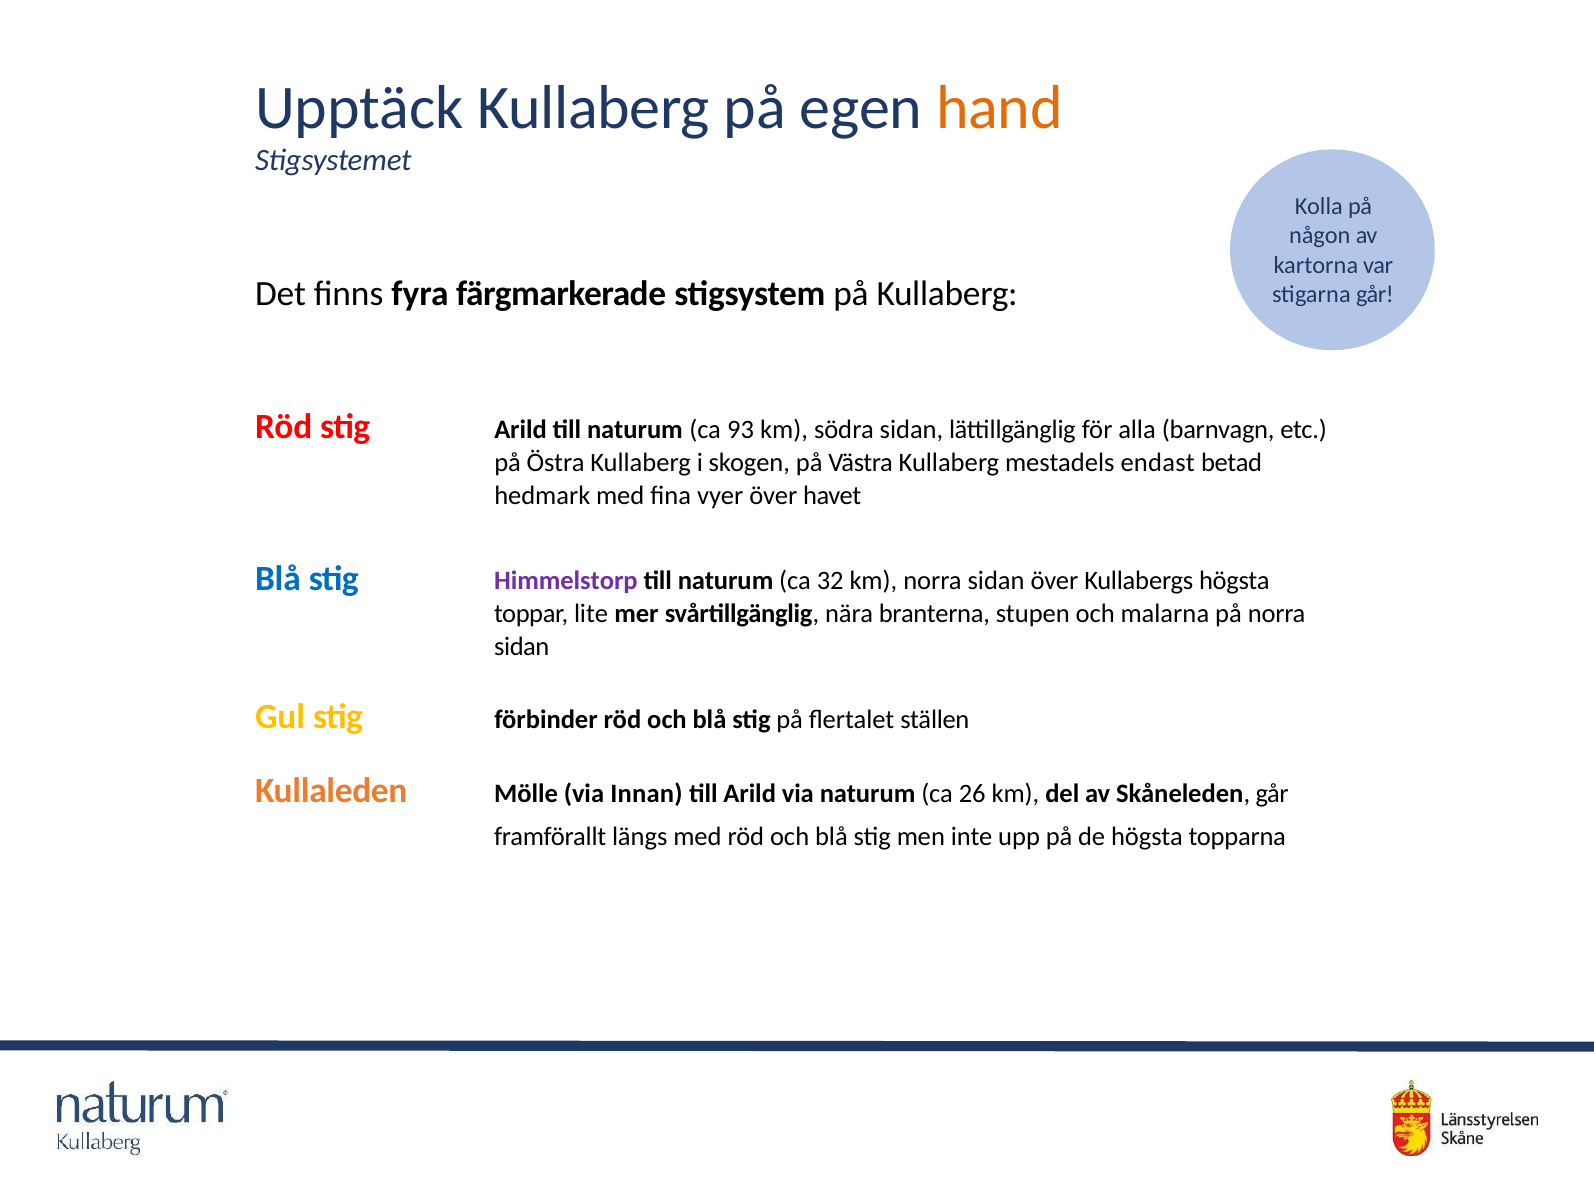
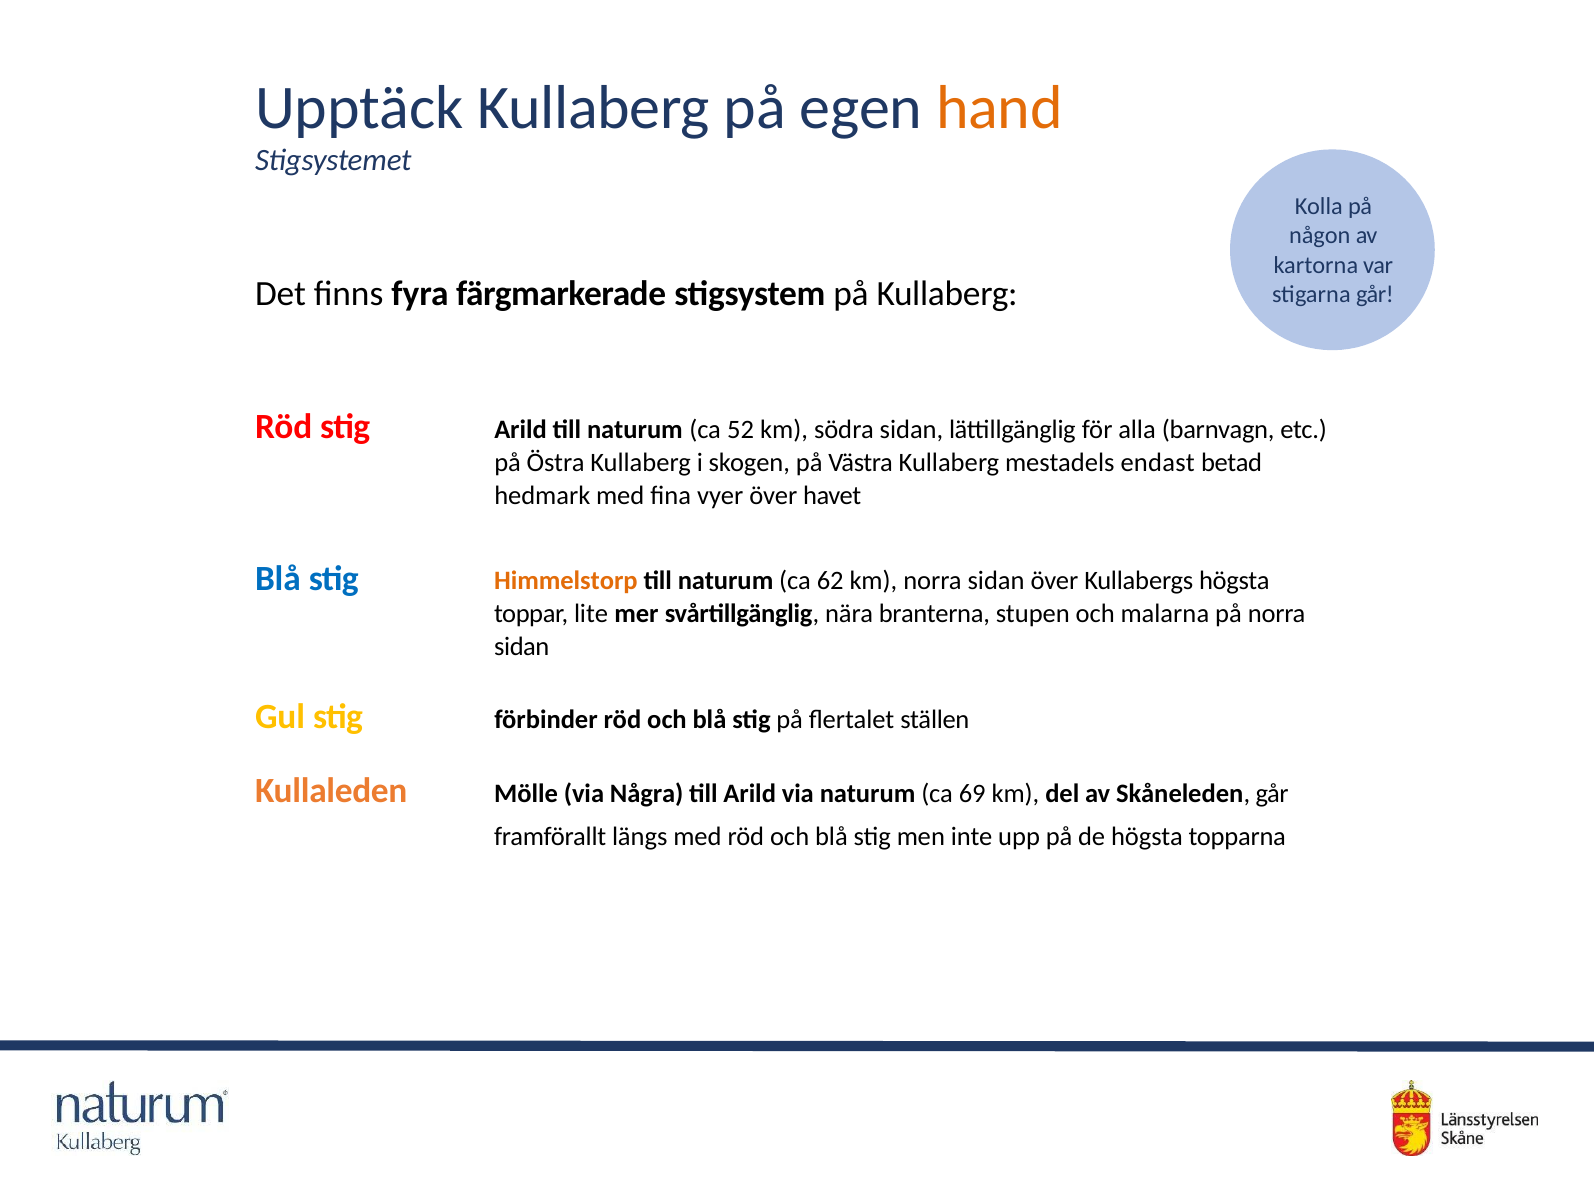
93: 93 -> 52 (741, 430)
Himmelstorp colour: purple -> orange (566, 581)
32: 32 -> 62 (830, 581)
Innan: Innan -> Några (647, 794)
26: 26 -> 69 (972, 794)
